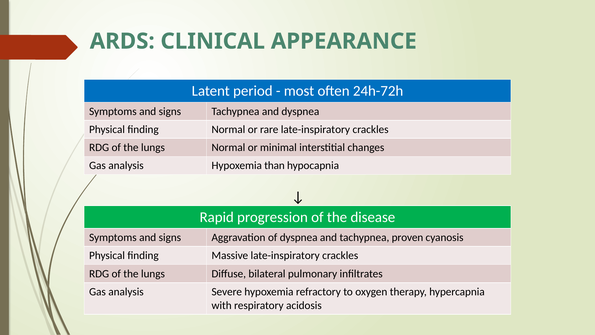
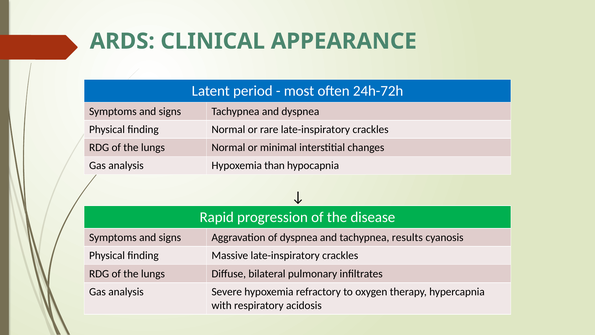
proven: proven -> results (407, 237)
